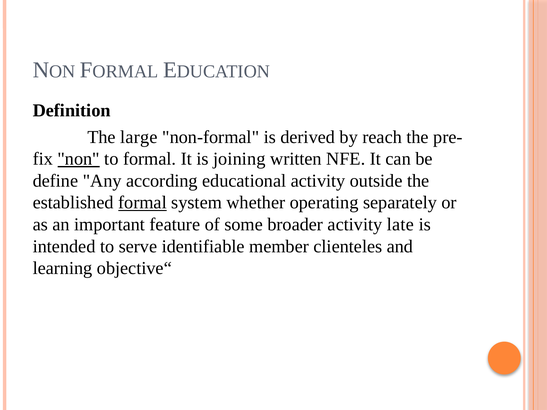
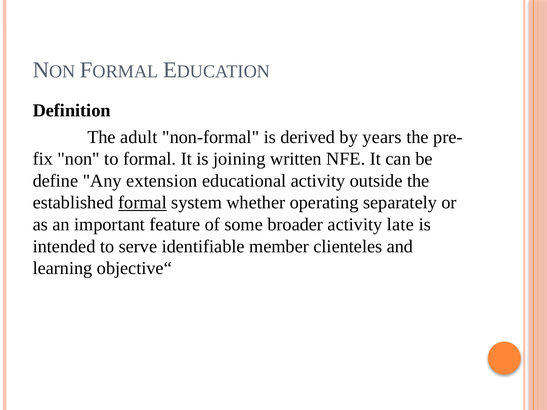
large: large -> adult (139, 137)
reach: reach -> years (382, 137)
non underline: present -> none (79, 159)
according: according -> extension (162, 181)
